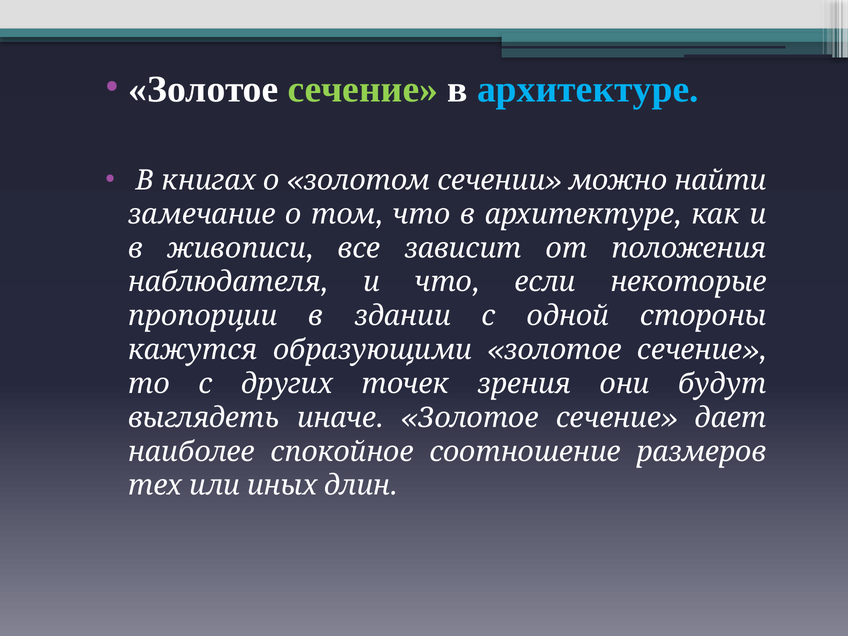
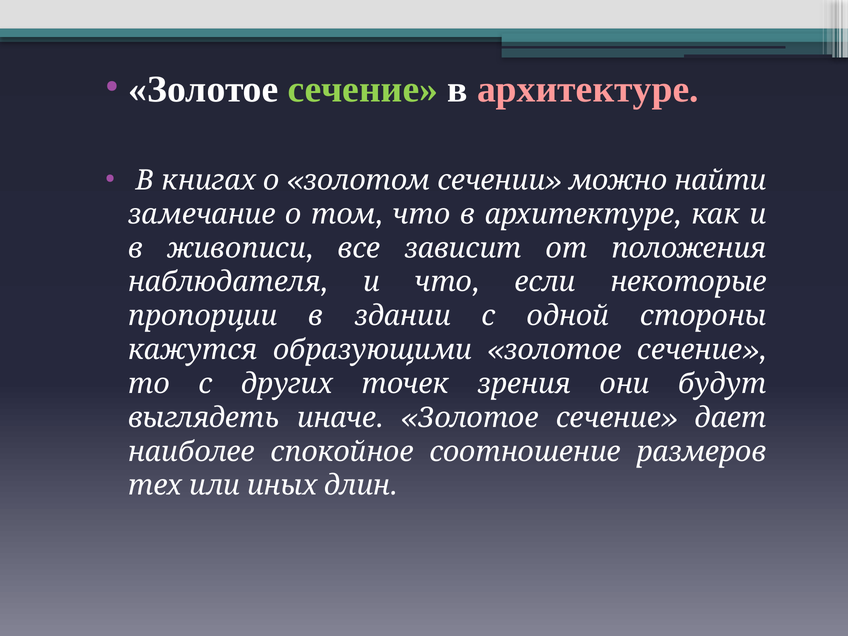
архитектуре colour: light blue -> pink (588, 89)
